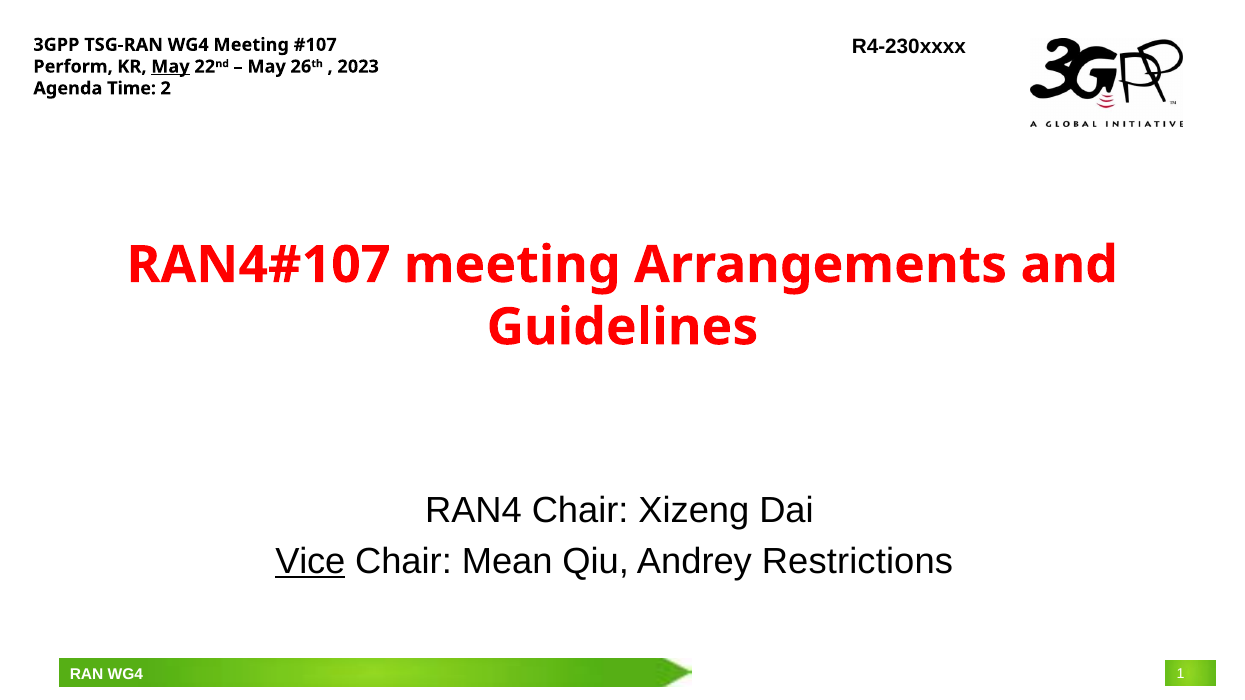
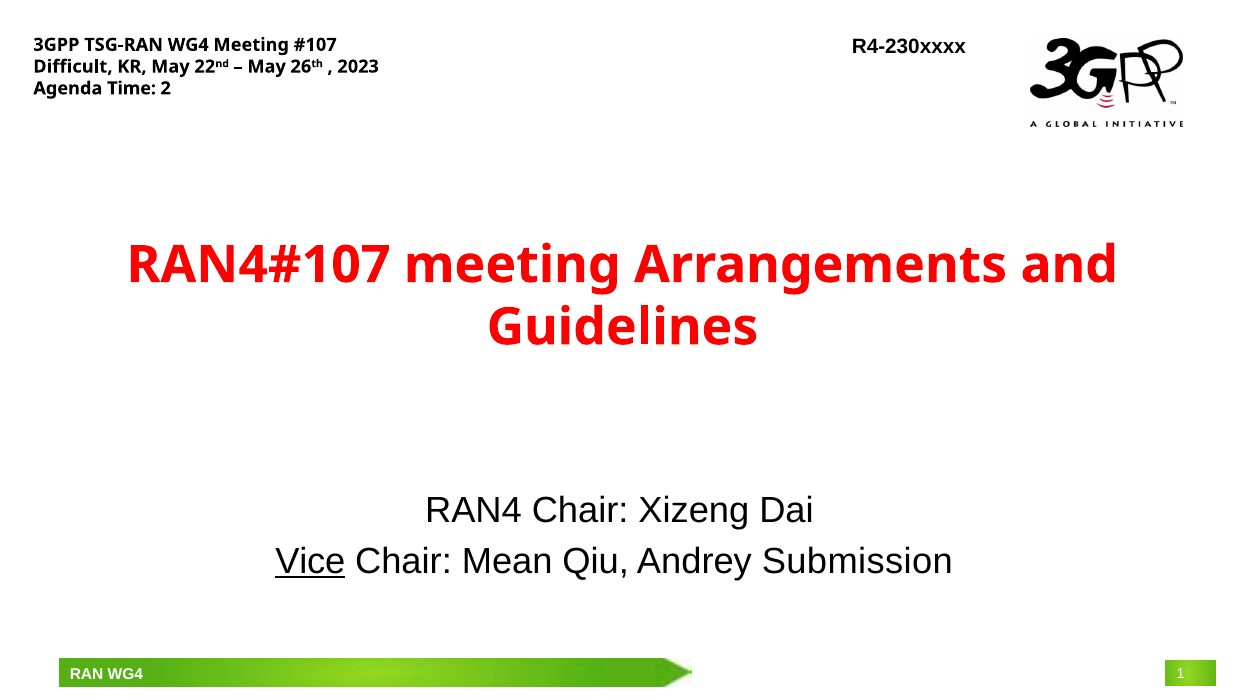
Perform: Perform -> Difficult (73, 67)
May underline: present -> none (170, 67)
Restrictions: Restrictions -> Submission (857, 562)
